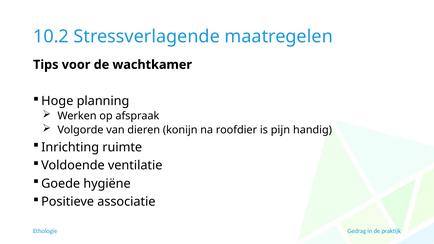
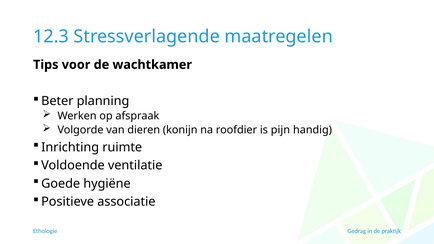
10.2: 10.2 -> 12.3 (51, 36)
Hoge: Hoge -> Beter (57, 101)
